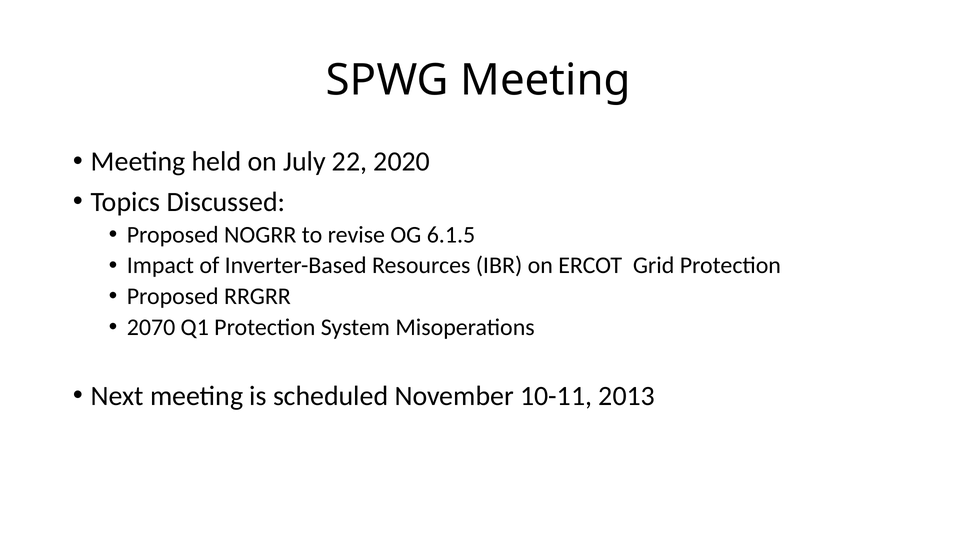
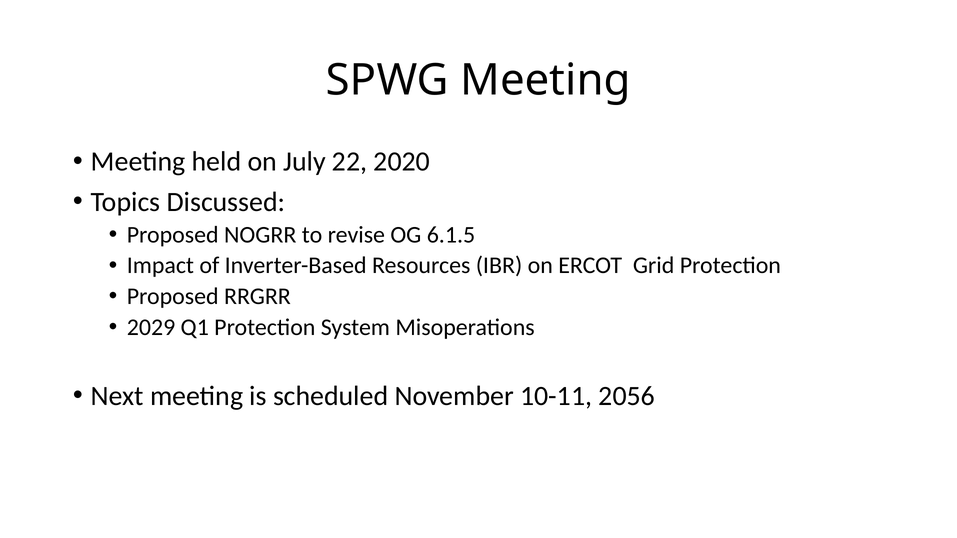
2070: 2070 -> 2029 (151, 327)
2013: 2013 -> 2056 (627, 396)
